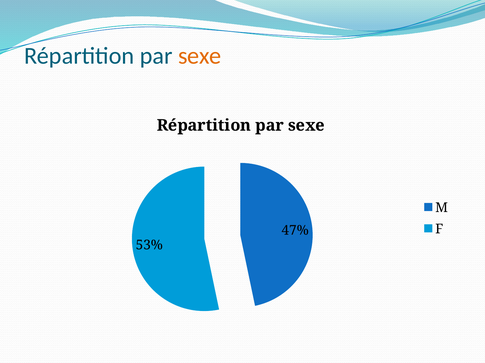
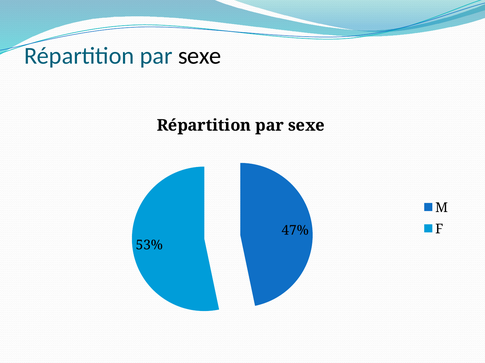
sexe colour: orange -> black (200, 56)
